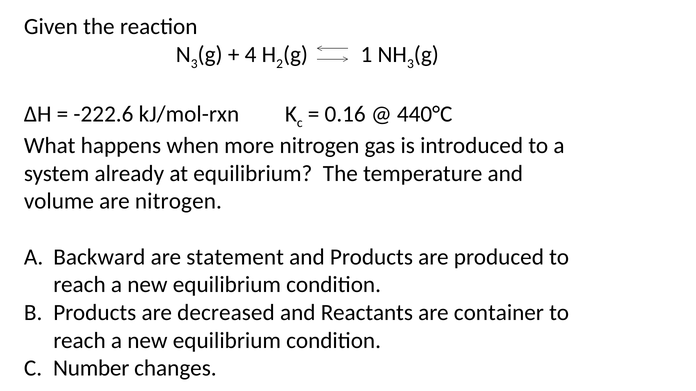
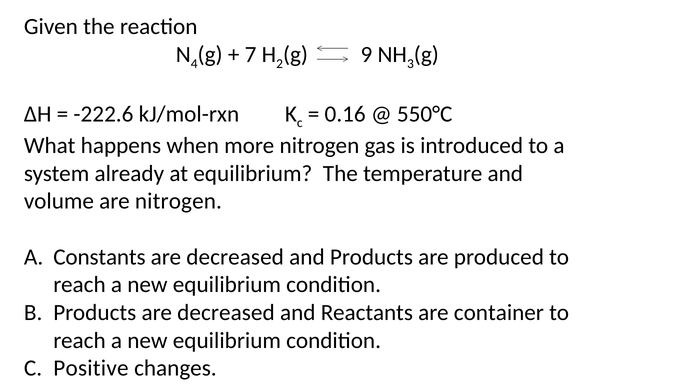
3: 3 -> 4 (194, 64)
4: 4 -> 7 (251, 55)
1: 1 -> 9 (366, 55)
440°C: 440°C -> 550°C (425, 114)
Backward: Backward -> Constants (99, 257)
statement: statement -> decreased (235, 257)
Number: Number -> Positive (91, 369)
